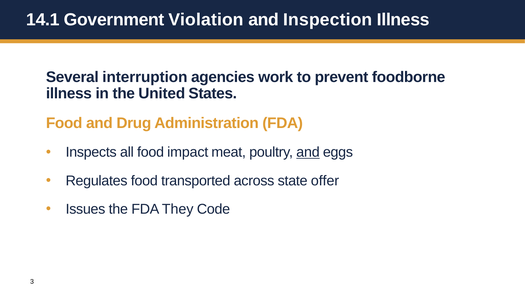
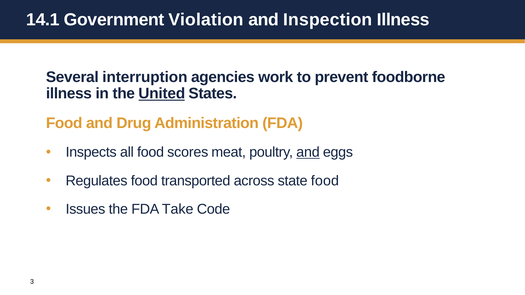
United underline: none -> present (162, 94)
impact: impact -> scores (188, 152)
state offer: offer -> food (325, 181)
They: They -> Take (178, 209)
